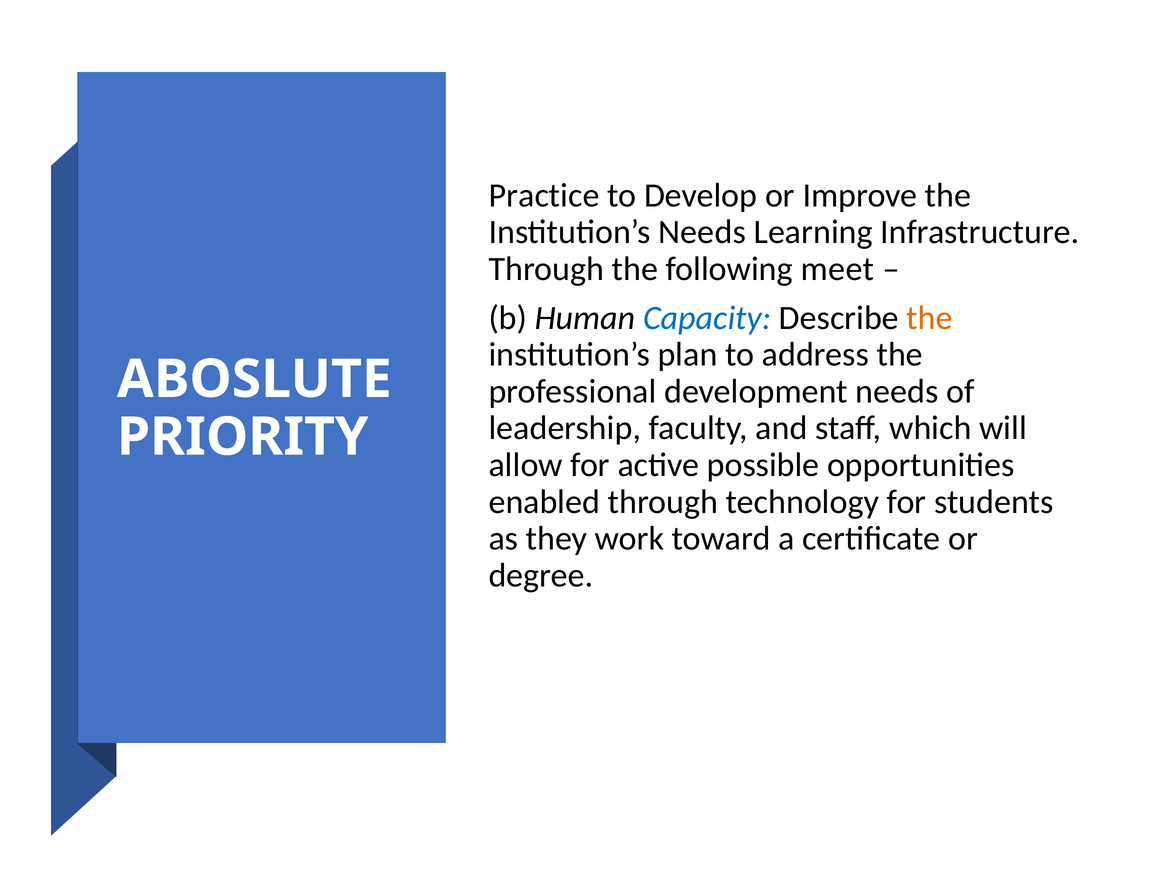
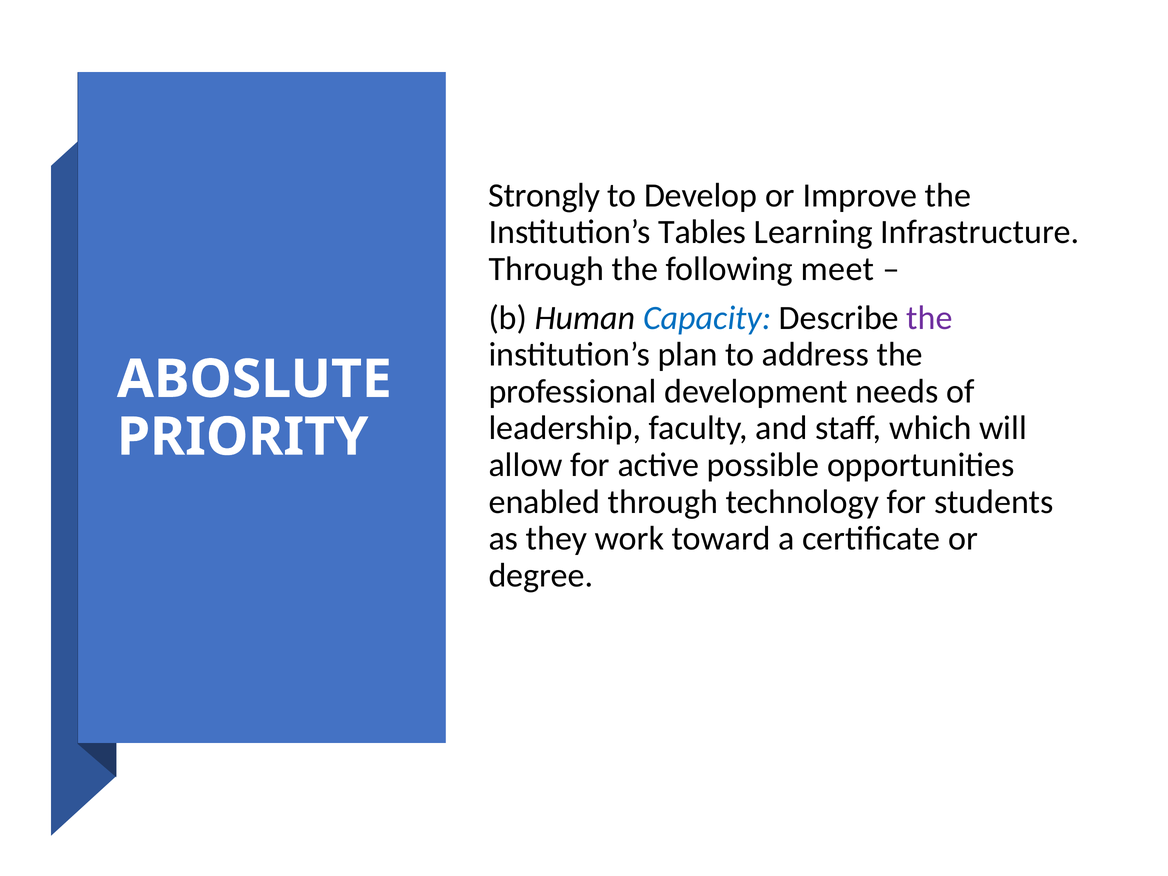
Practice: Practice -> Strongly (544, 195)
Institution’s Needs: Needs -> Tables (702, 232)
the colour: orange -> purple (930, 318)
